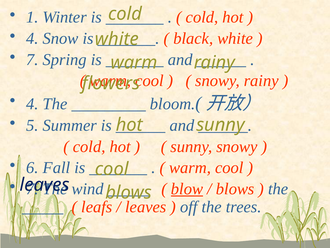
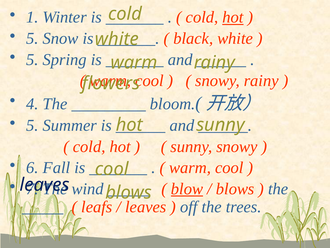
hot underline: none -> present (233, 17)
4: 4 -> 5 (32, 38)
7: 7 -> 5 (32, 59)
